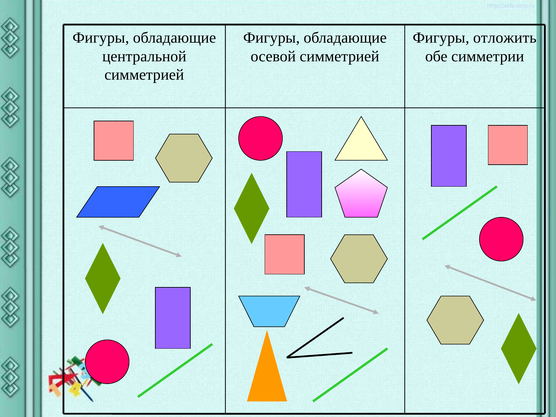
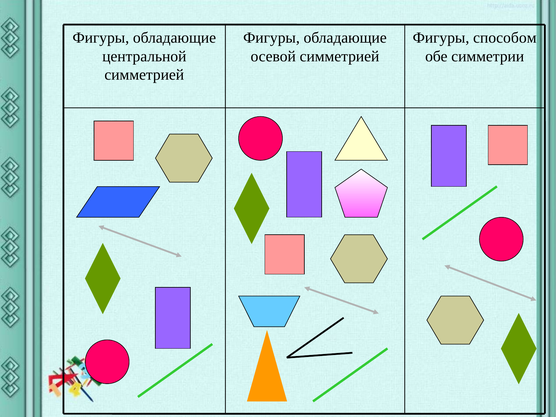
отложить: отложить -> способом (505, 38)
